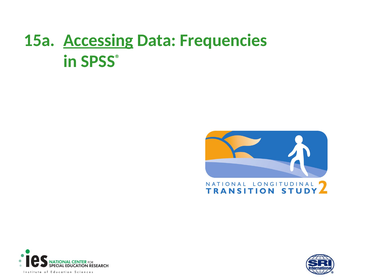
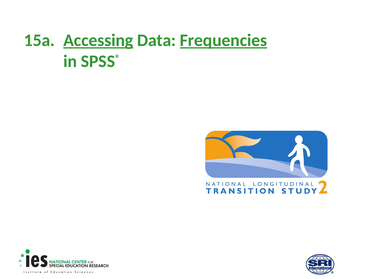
Frequencies underline: none -> present (224, 40)
